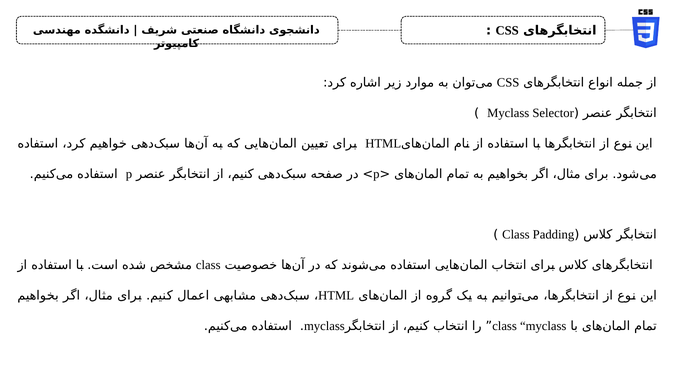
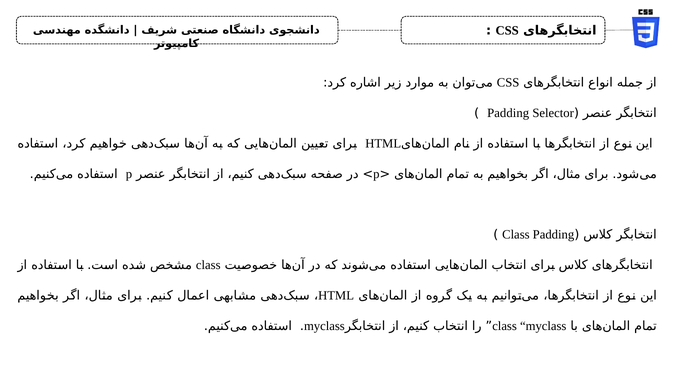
Myclass: Myclass -> Padding (508, 113)
